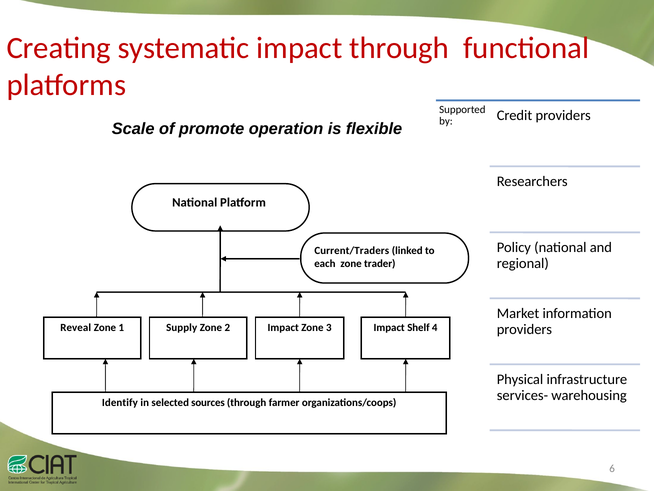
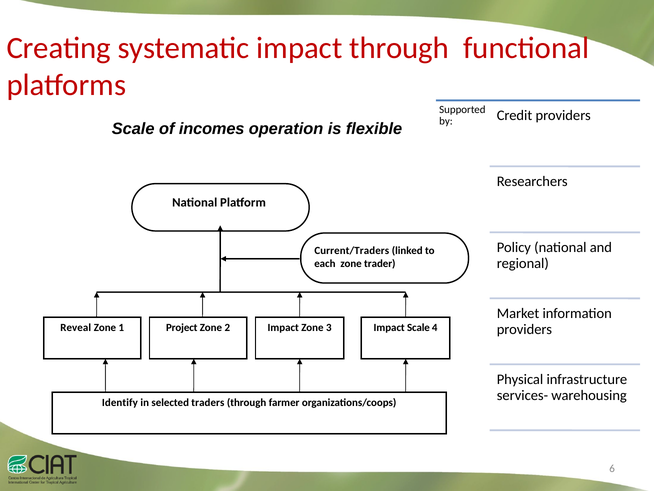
promote: promote -> incomes (212, 129)
Supply: Supply -> Project (182, 327)
Impact Shelf: Shelf -> Scale (418, 327)
sources: sources -> traders (208, 402)
